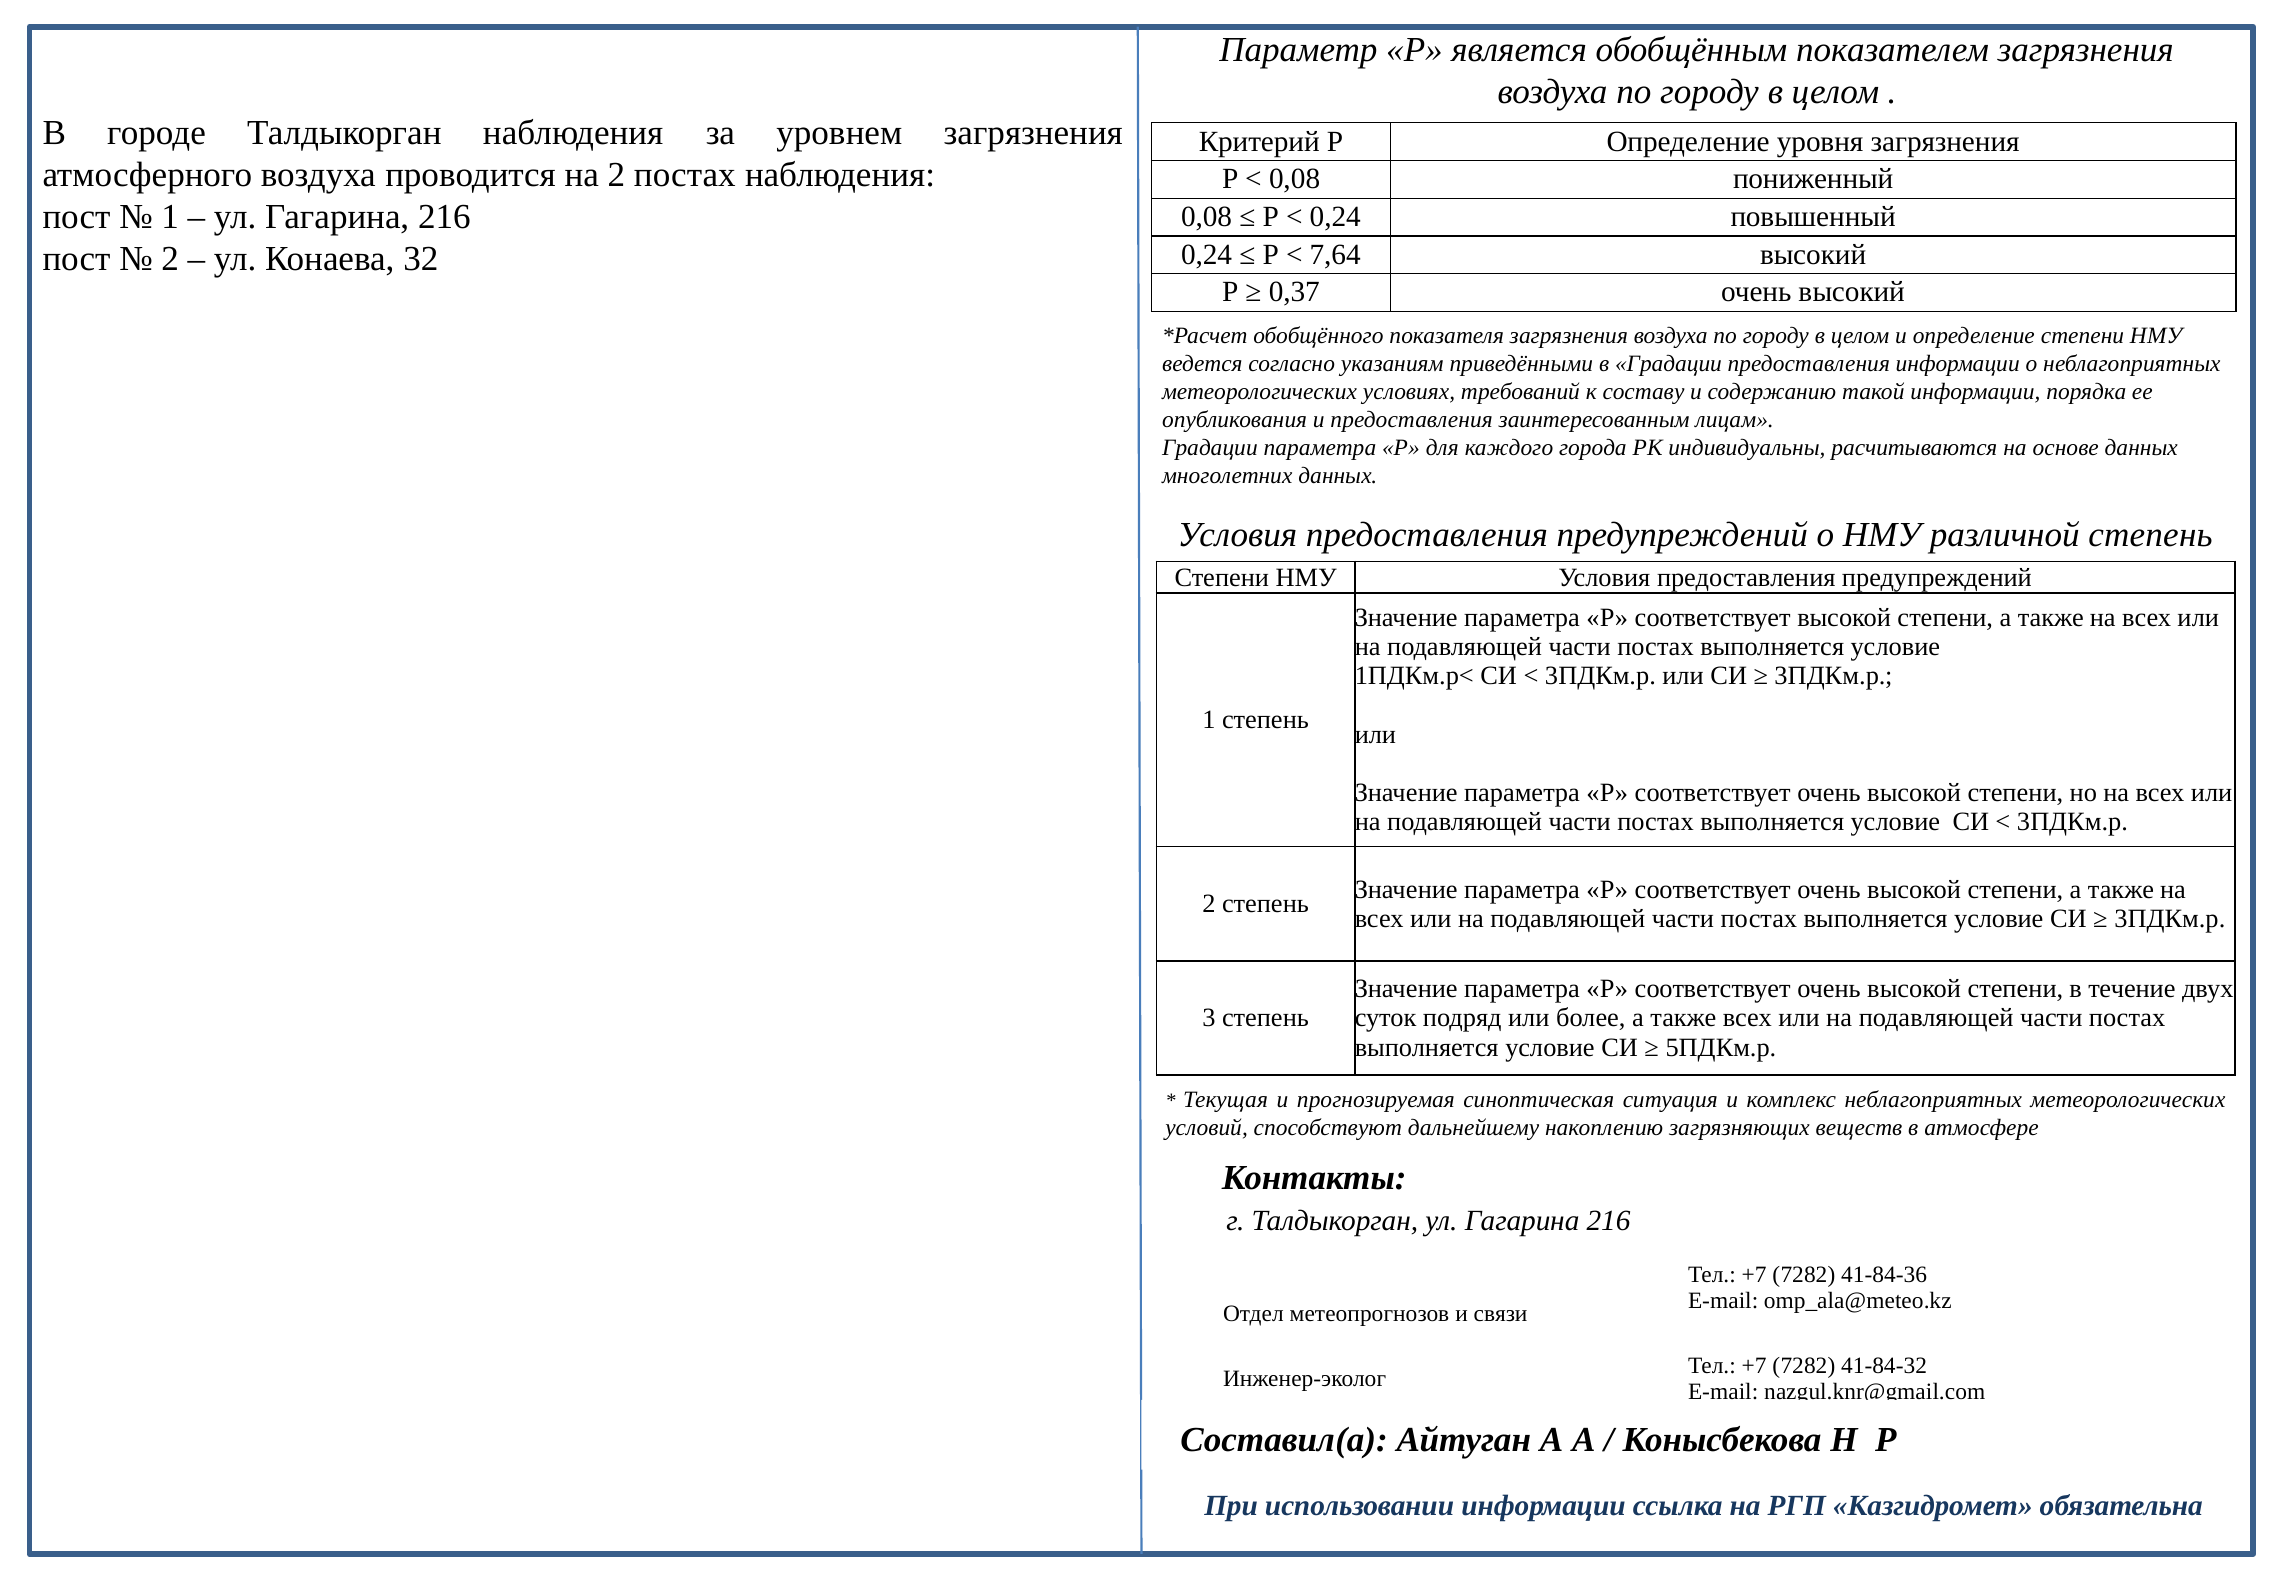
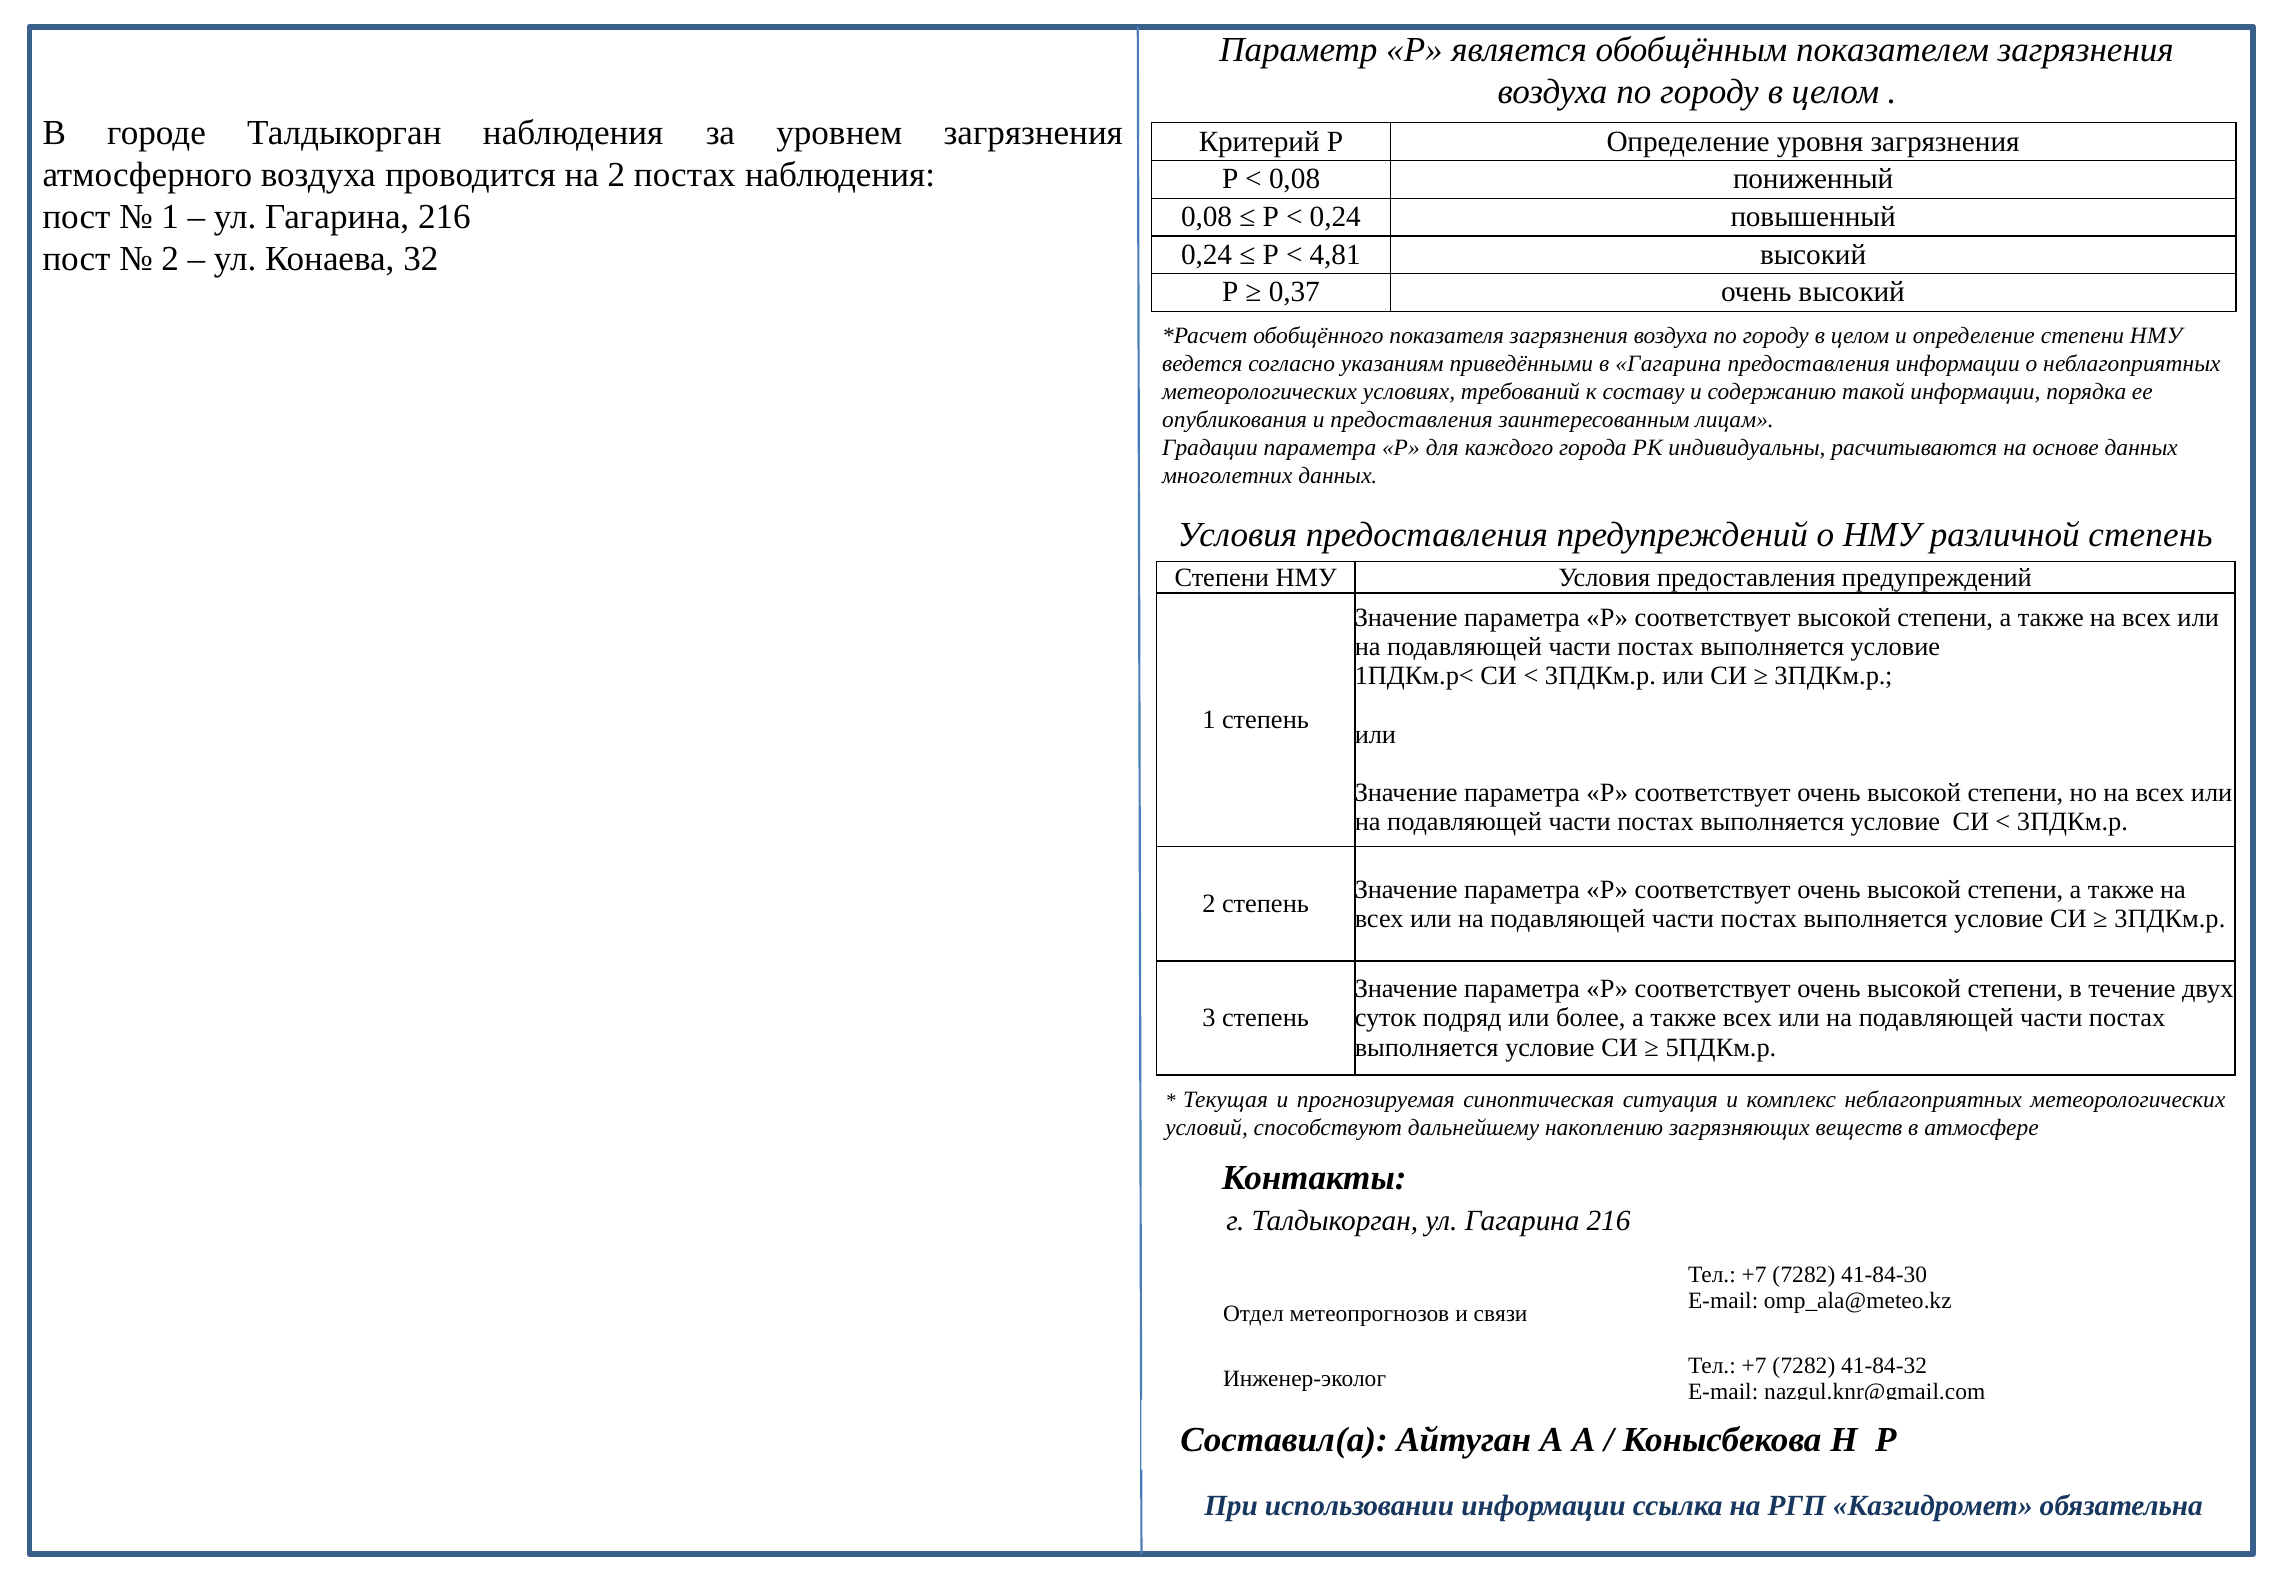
7,64: 7,64 -> 4,81 (1335, 254)
в Градации: Градации -> Гагарина (1668, 363)
41-84-36: 41-84-36 -> 41-84-30 (1884, 1274)
